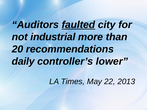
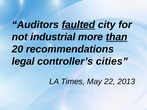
than underline: none -> present (117, 37)
daily: daily -> legal (23, 62)
lower: lower -> cities (112, 62)
